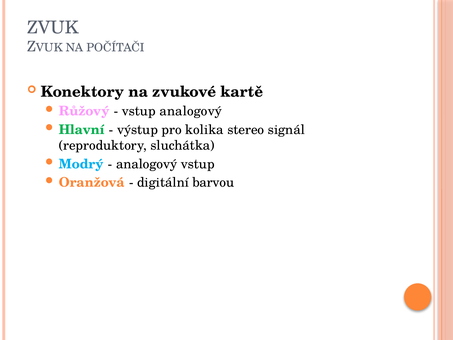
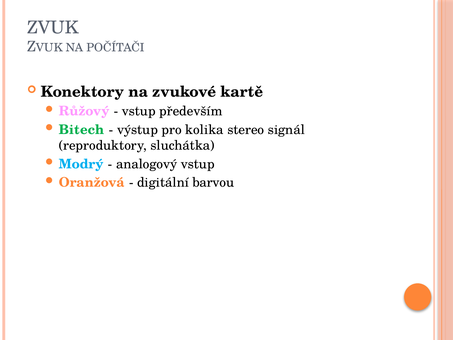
vstup analogový: analogový -> především (191, 111)
Hlavní: Hlavní -> Bitech (82, 130)
